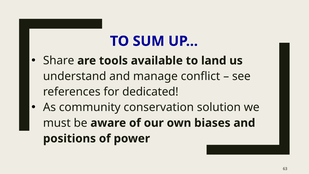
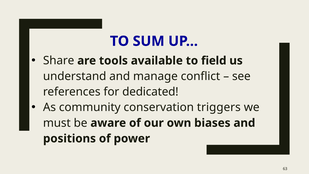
land: land -> field (214, 61)
solution: solution -> triggers (219, 107)
